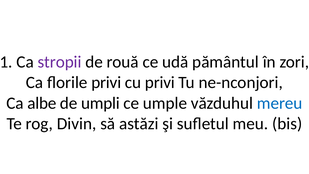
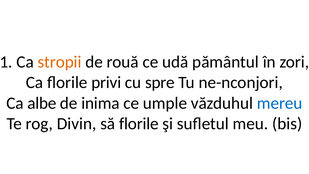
stropii colour: purple -> orange (60, 62)
cu privi: privi -> spre (160, 82)
umpli: umpli -> inima (100, 103)
să astăzi: astăzi -> florile (139, 124)
